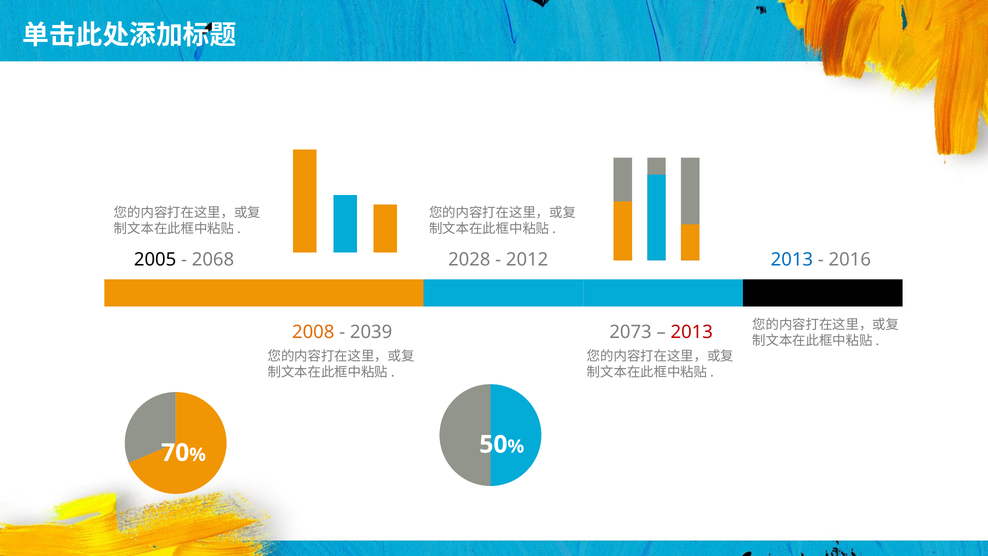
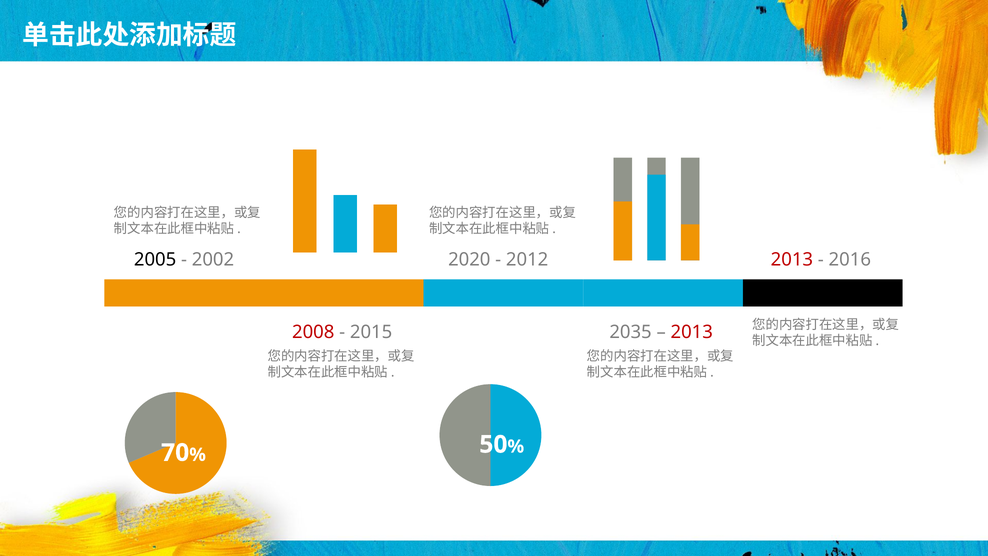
2013 colour: blue -> red (792, 260)
2068: 2068 -> 2002 (213, 260)
2028: 2028 -> 2020 (469, 260)
2008 colour: orange -> red (313, 332)
2039: 2039 -> 2015 (371, 332)
2073: 2073 -> 2035 (631, 332)
